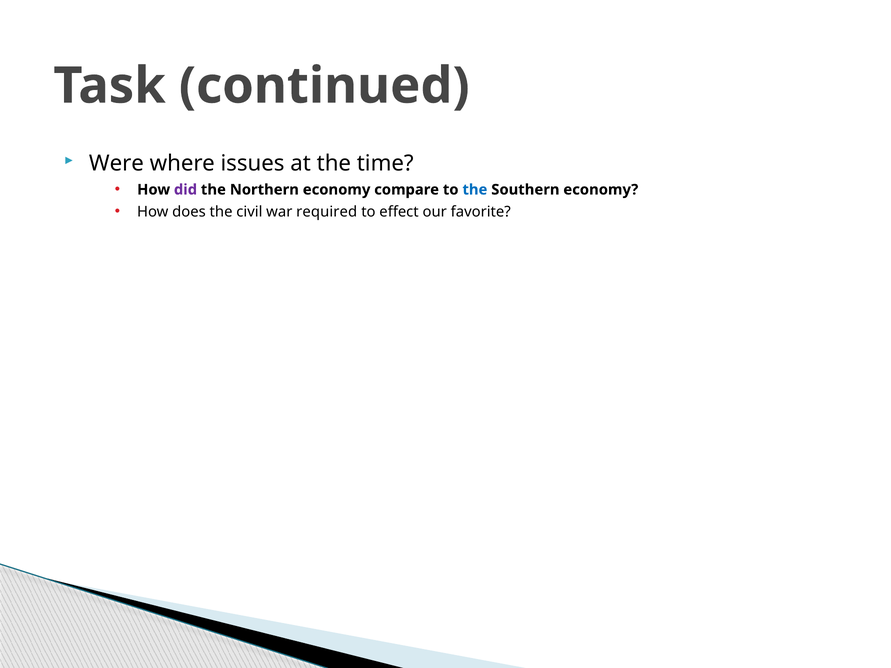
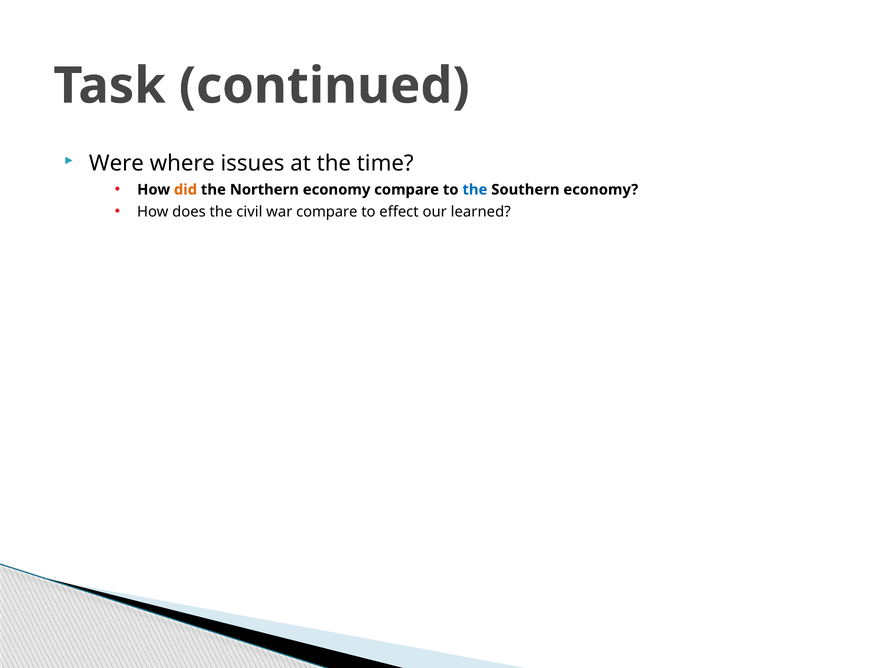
did colour: purple -> orange (185, 190)
war required: required -> compare (327, 212)
favorite: favorite -> learned (481, 212)
